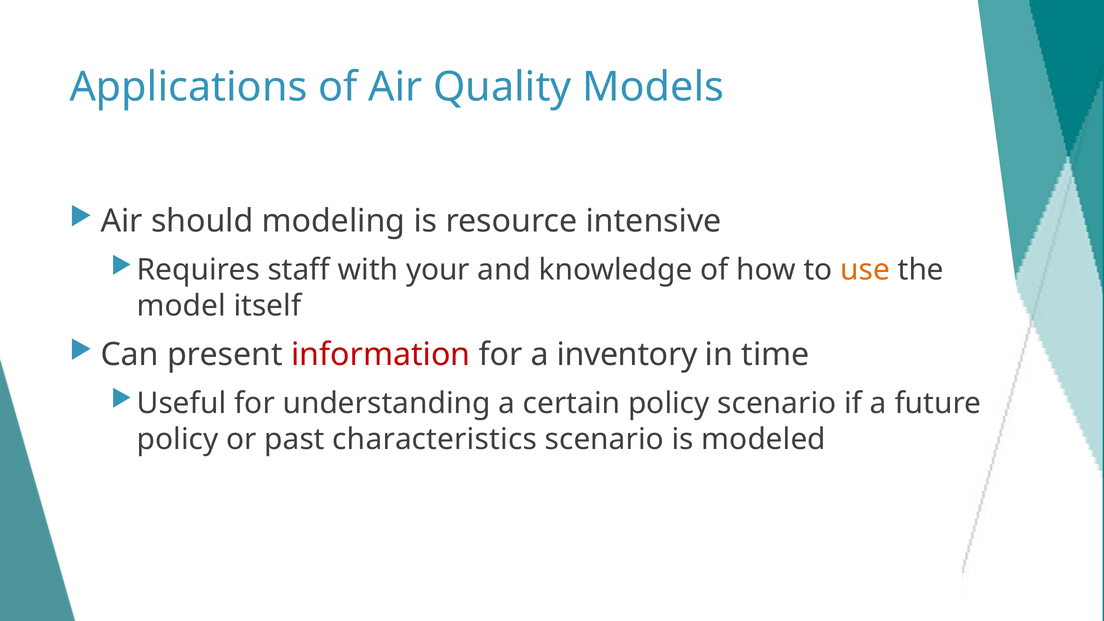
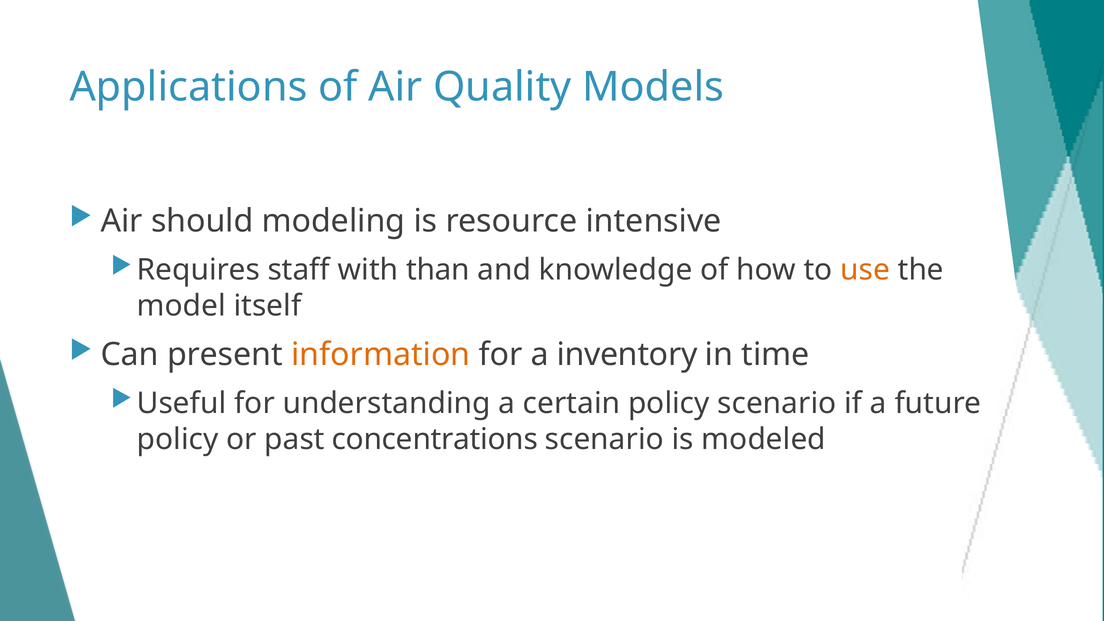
your: your -> than (438, 270)
information colour: red -> orange (381, 355)
characteristics: characteristics -> concentrations (435, 439)
